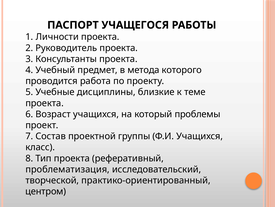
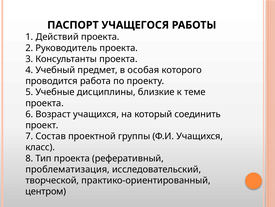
Личности: Личности -> Действий (57, 37)
метода: метода -> особая (143, 70)
проблемы: проблемы -> соединить (198, 114)
